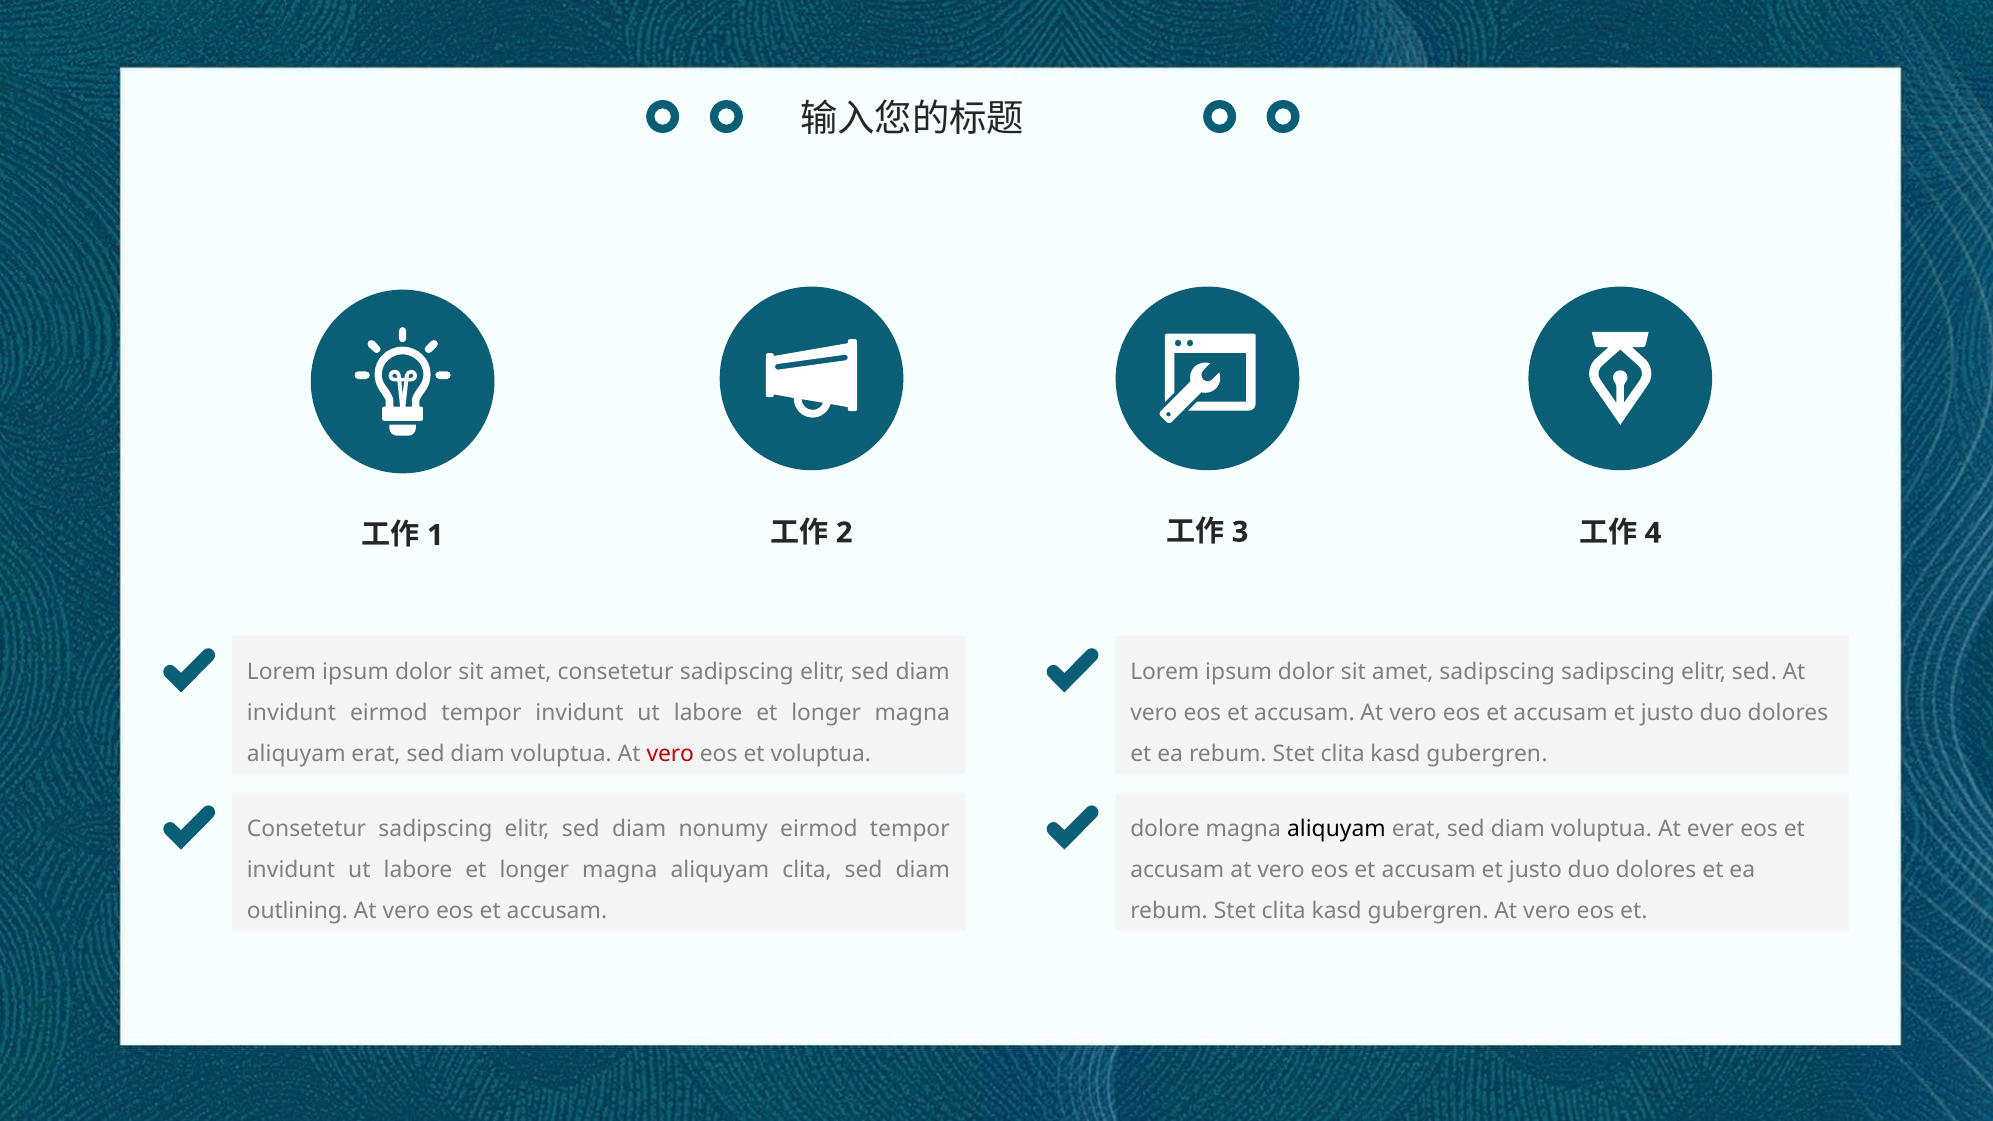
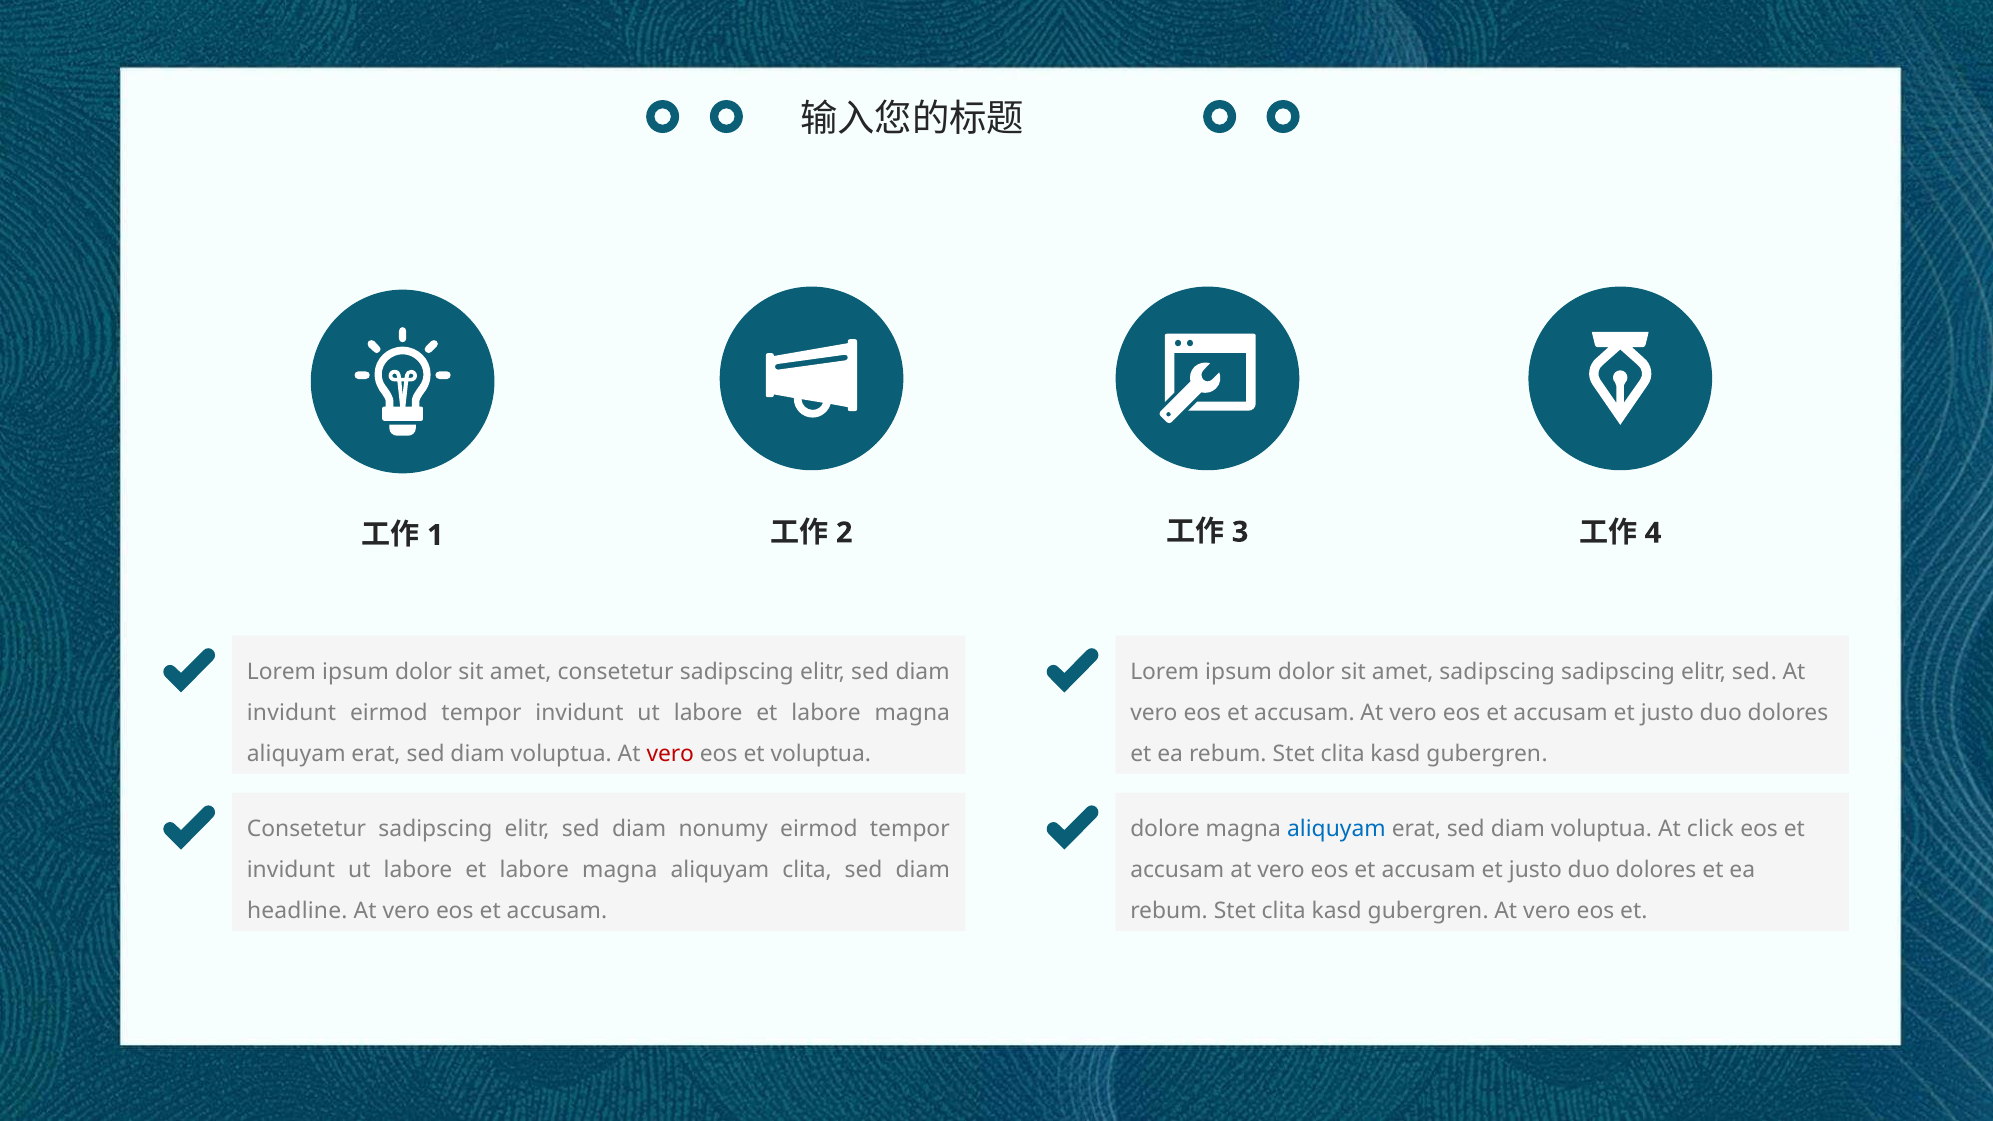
longer: longer -> labore (826, 713)
aliquyam colour: black -> blue (1336, 829)
ever: ever -> click (1710, 829)
longer: longer -> labore (534, 870)
outlining: outlining -> headline (297, 911)
